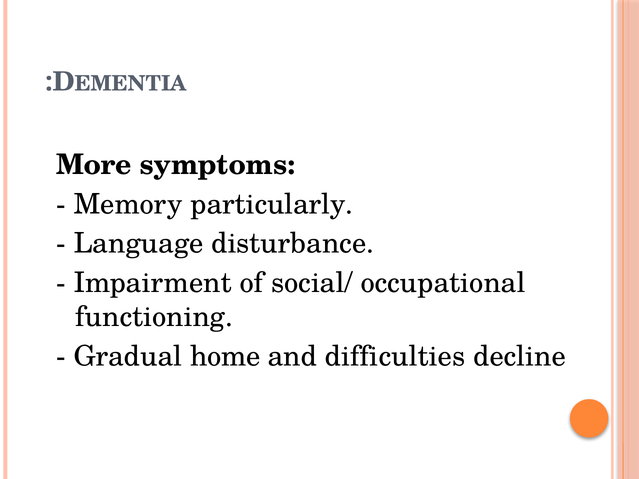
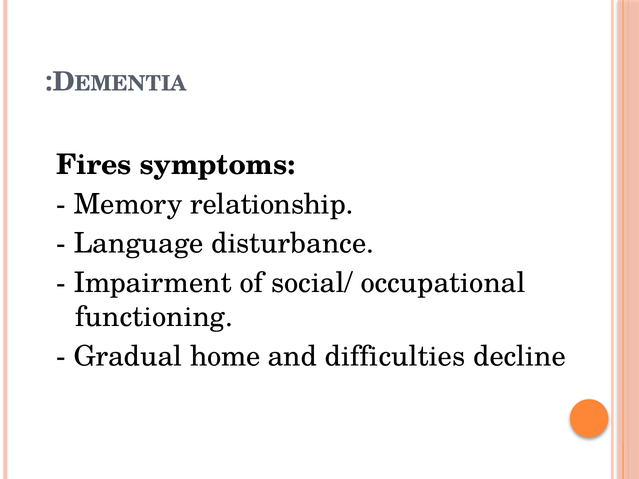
More: More -> Fires (94, 165)
particularly: particularly -> relationship (272, 204)
